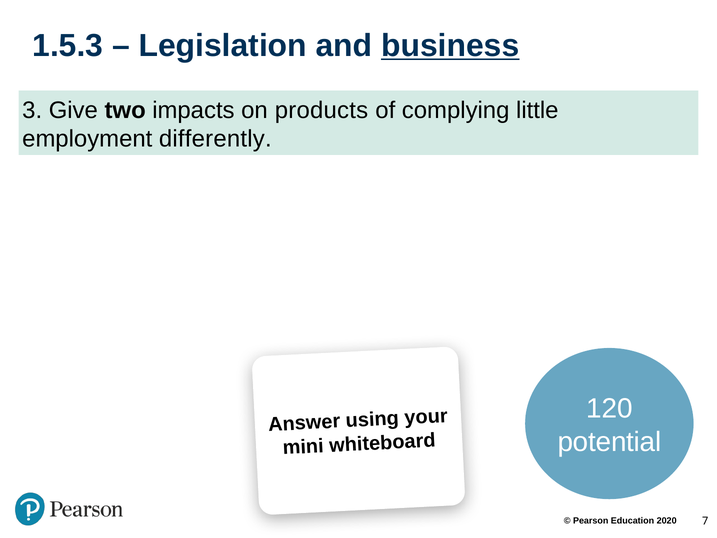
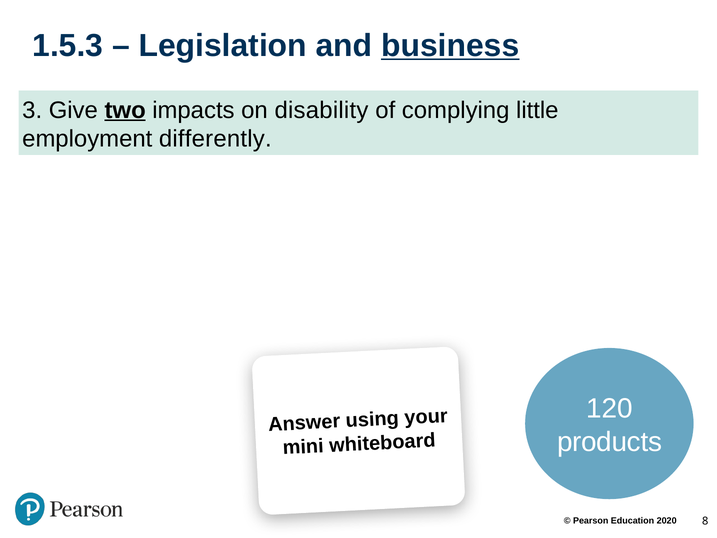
two underline: none -> present (125, 110)
products: products -> disability (321, 110)
potential: potential -> products (609, 442)
7: 7 -> 8 (705, 521)
